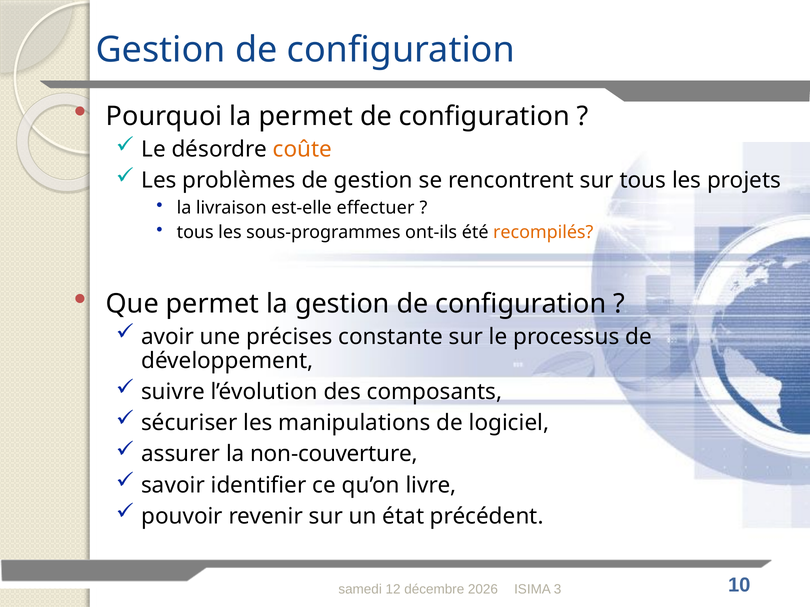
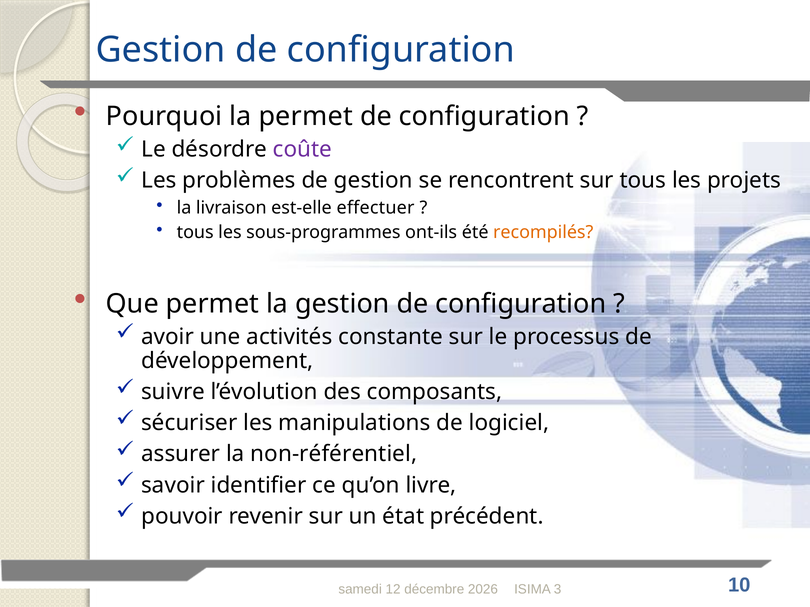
coûte colour: orange -> purple (302, 150)
précises: précises -> activités (289, 337)
non-couverture: non-couverture -> non-référentiel (334, 454)
